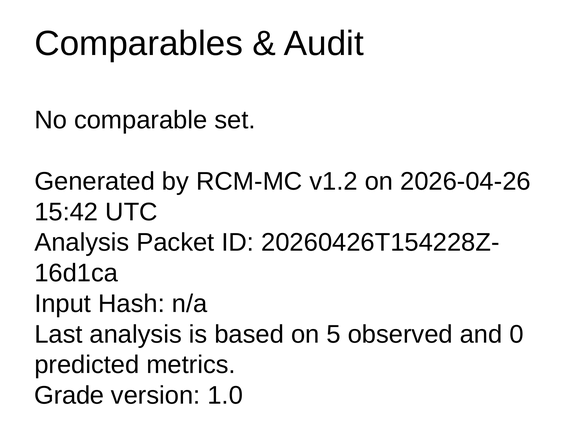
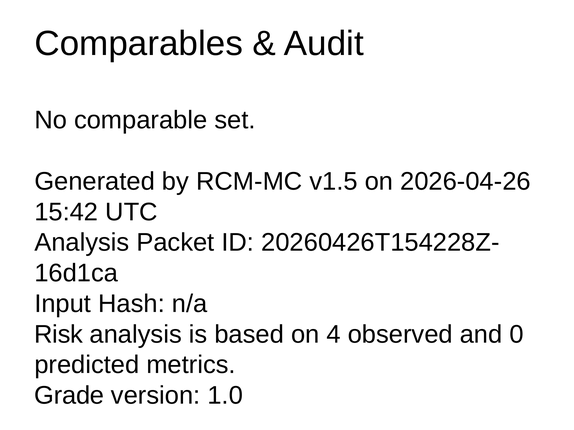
v1.2: v1.2 -> v1.5 (334, 182)
Last: Last -> Risk (59, 335)
5: 5 -> 4 (334, 335)
